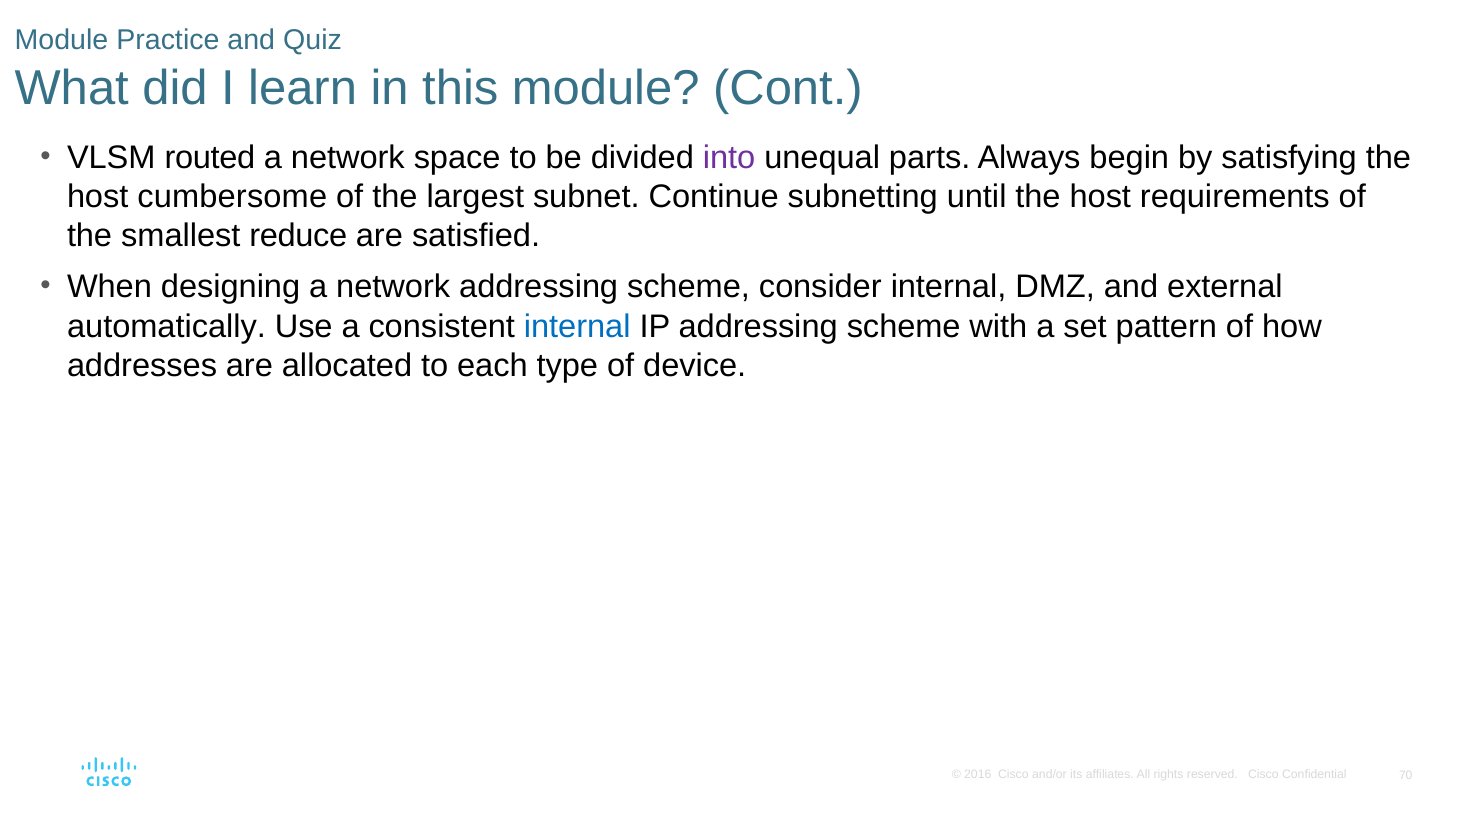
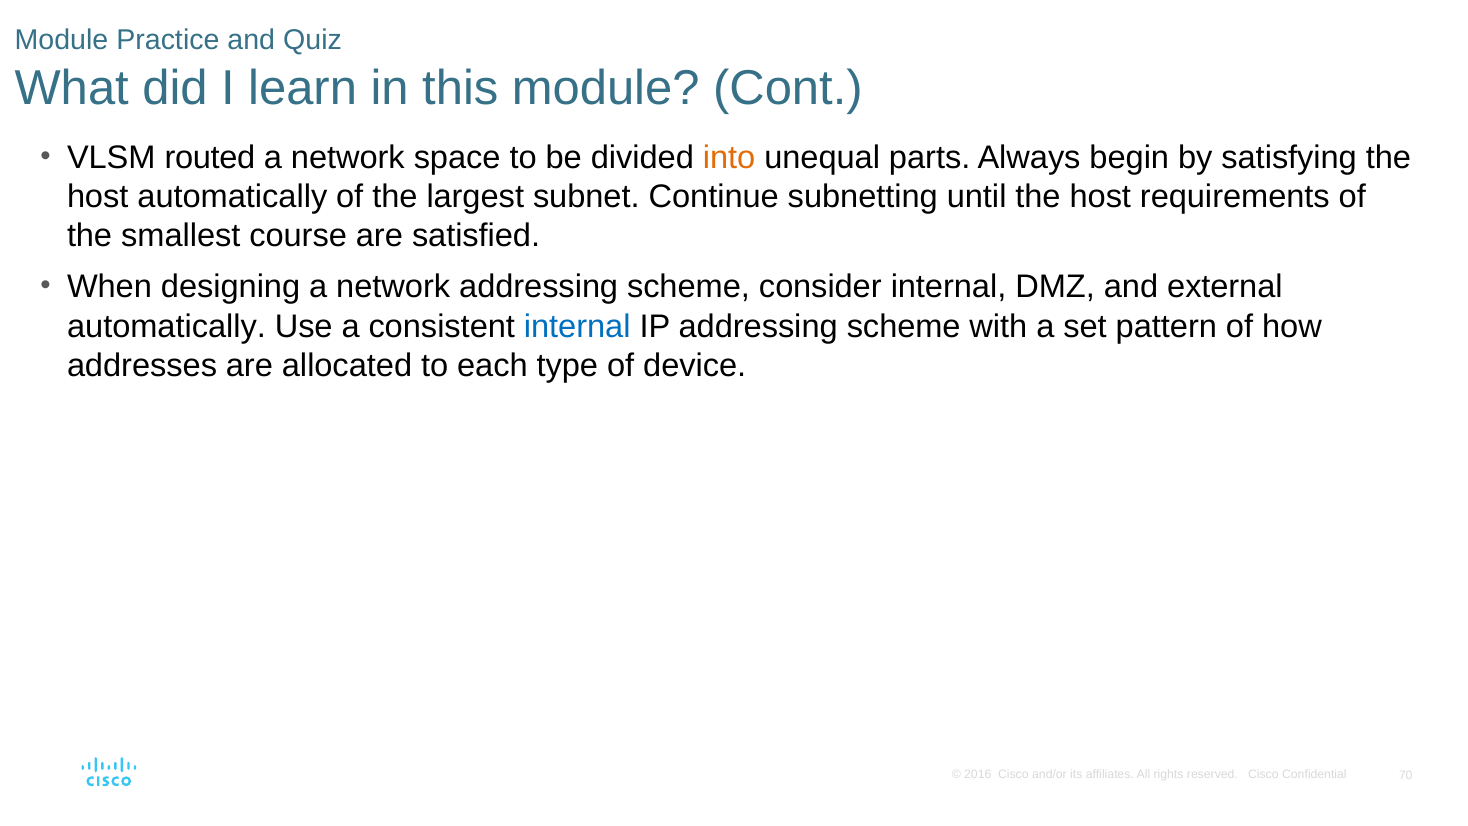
into colour: purple -> orange (729, 157)
host cumbersome: cumbersome -> automatically (232, 197)
reduce: reduce -> course (298, 236)
